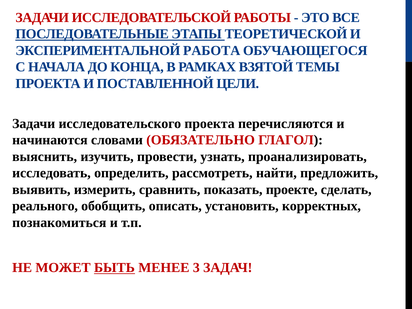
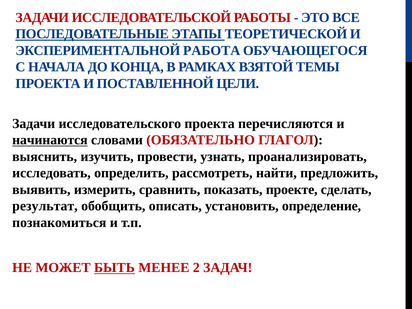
начинаются underline: none -> present (50, 140)
реального: реального -> результат (45, 206)
корректных: корректных -> определение (322, 206)
3: 3 -> 2 (196, 268)
